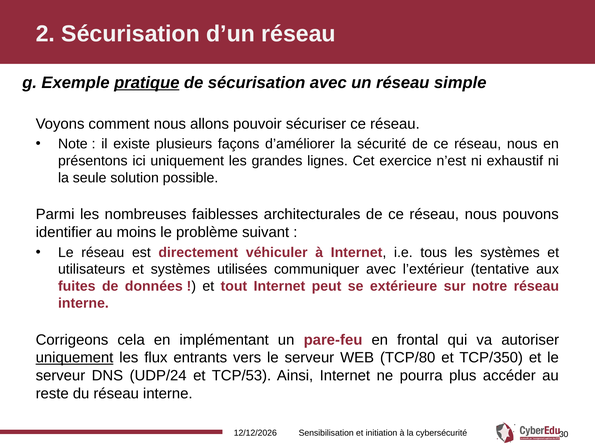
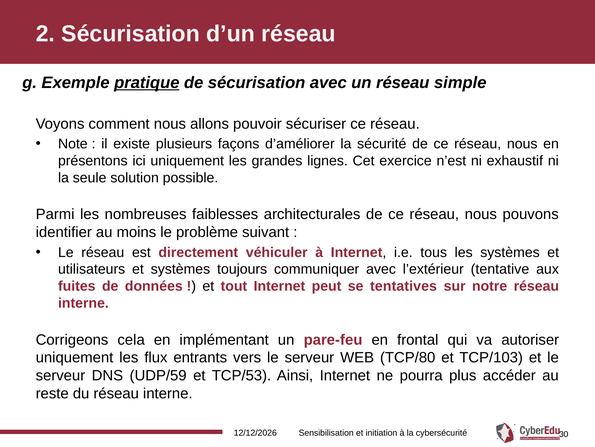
utilisées: utilisées -> toujours (242, 269)
extérieure: extérieure -> tentatives (404, 286)
uniquement underline: present -> none (75, 357)
TCP/350: TCP/350 -> TCP/103 (491, 357)
UDP/24: UDP/24 -> UDP/59 (158, 375)
